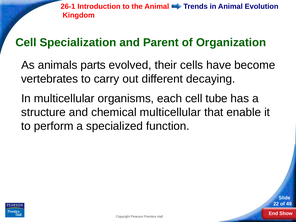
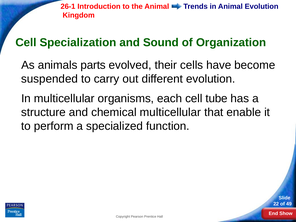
Parent: Parent -> Sound (161, 43)
vertebrates: vertebrates -> suspended (49, 79)
different decaying: decaying -> evolution (211, 79)
